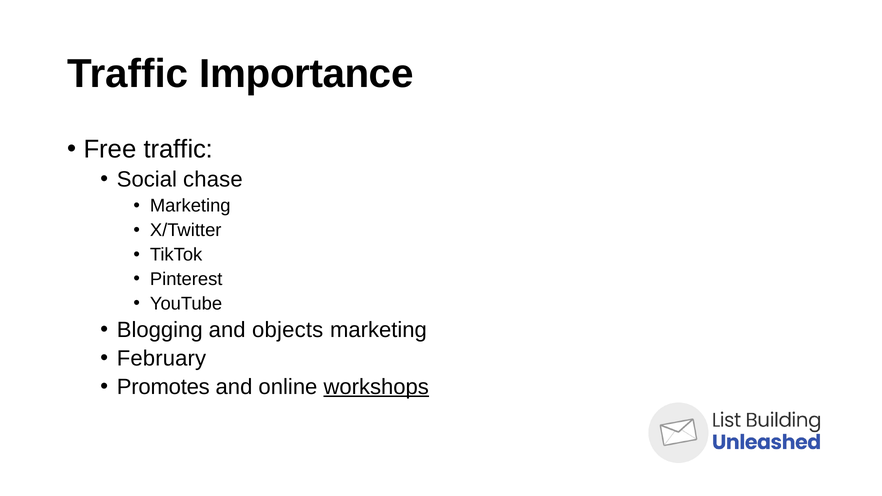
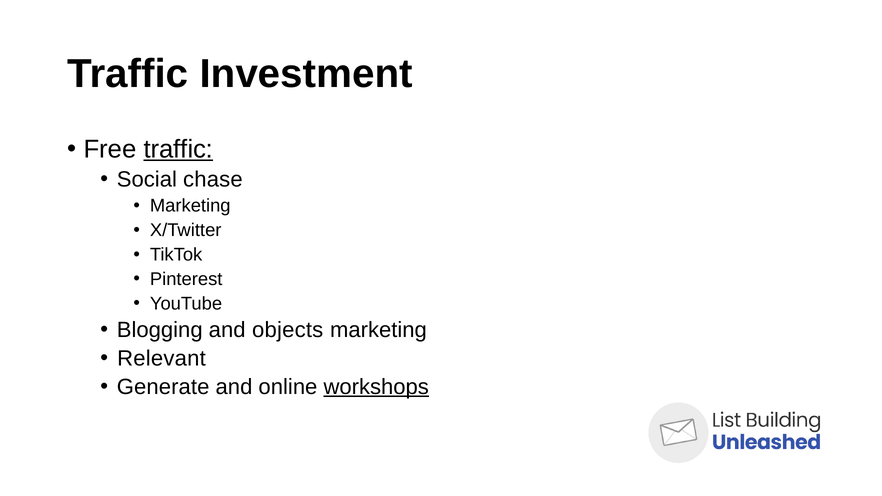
Importance: Importance -> Investment (306, 74)
traffic underline: none -> present (178, 149)
February: February -> Relevant (161, 358)
Promotes: Promotes -> Generate (163, 387)
